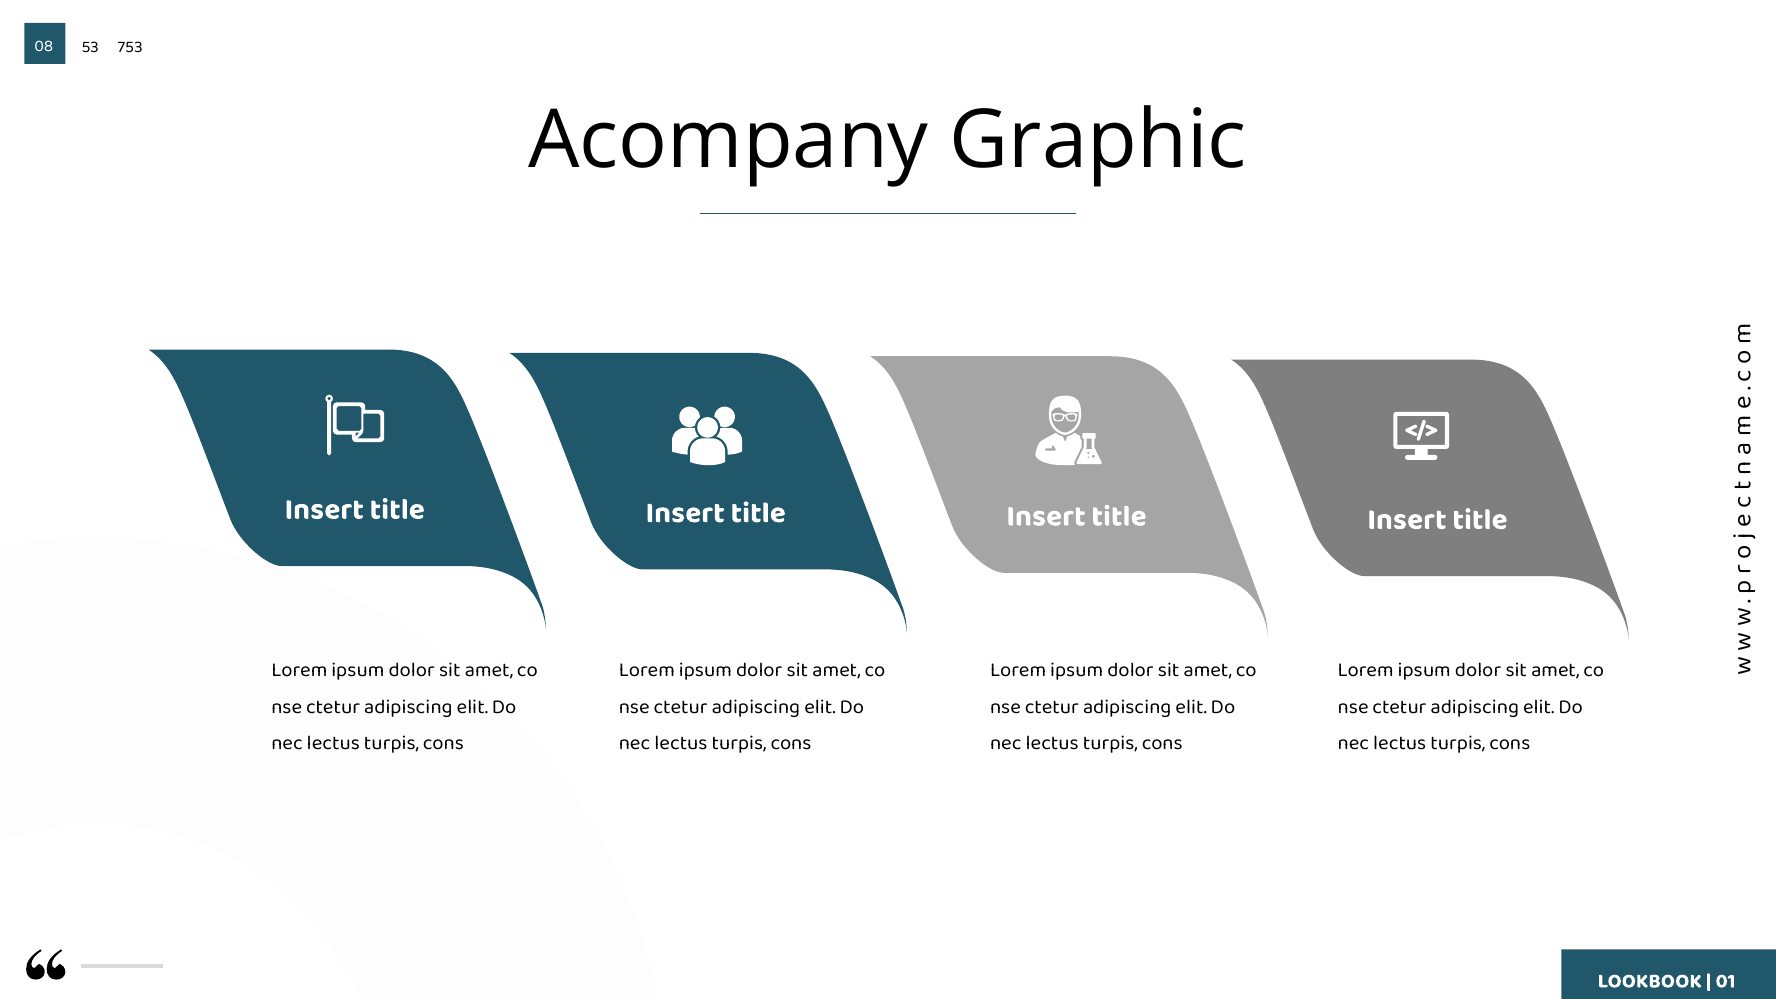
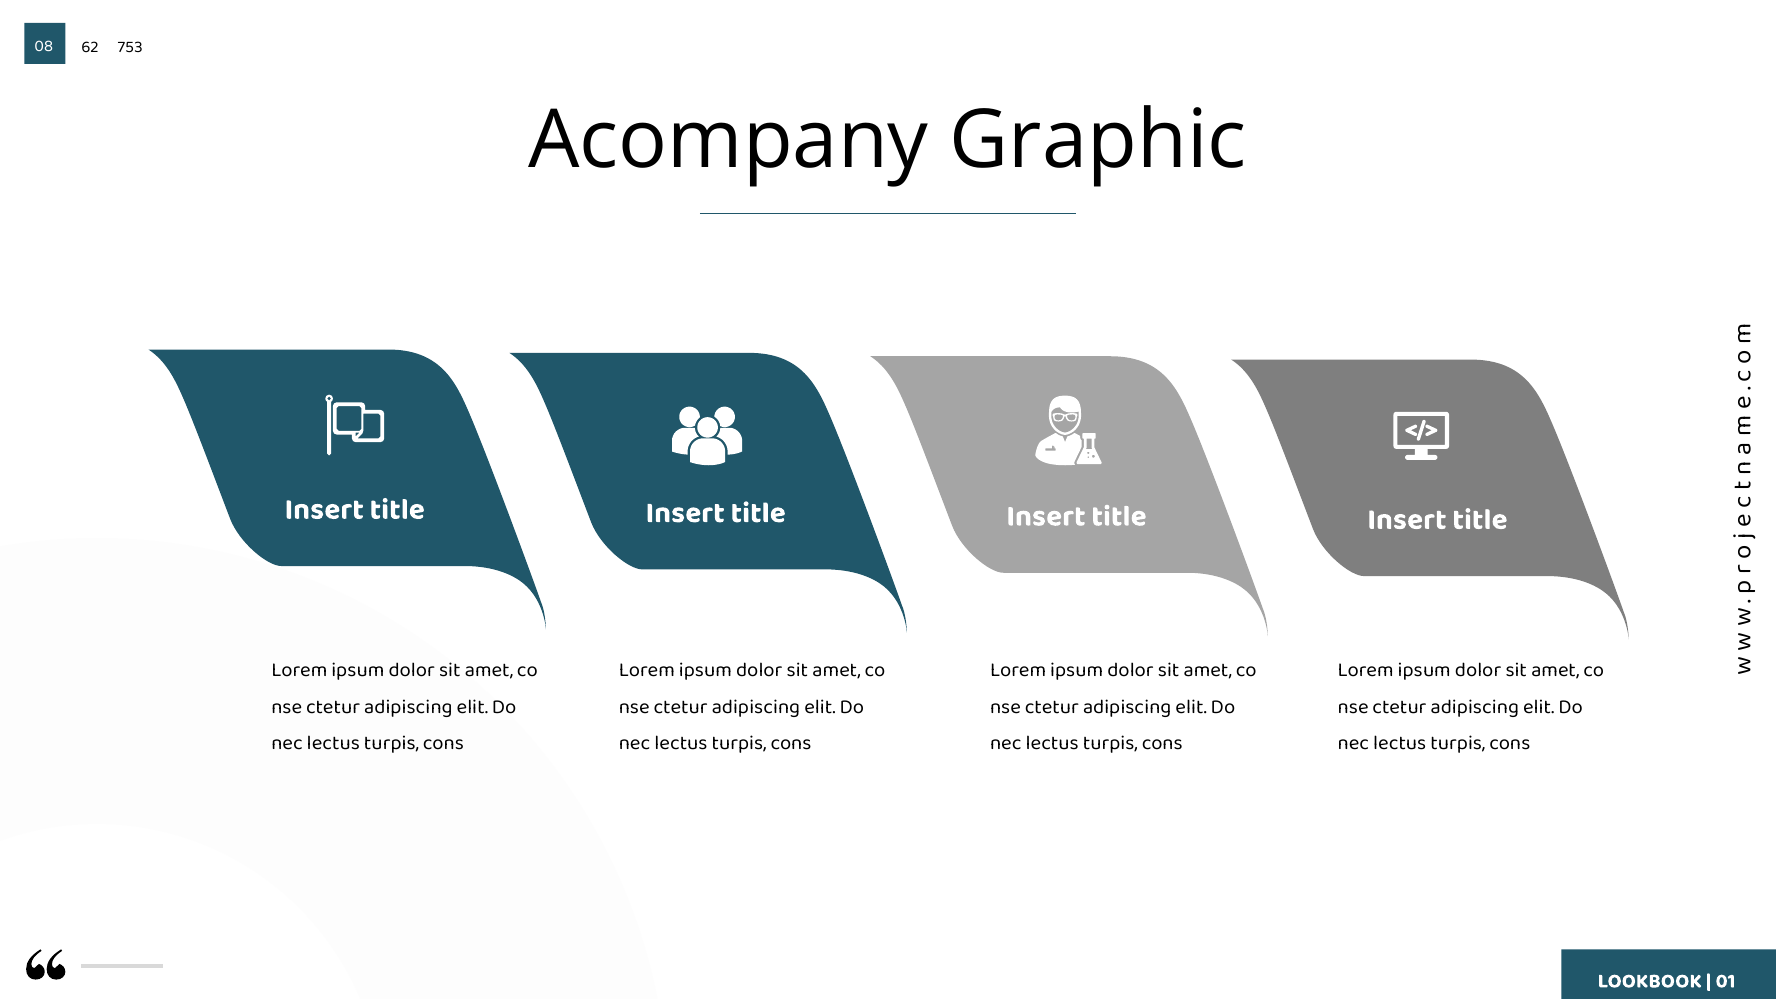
53: 53 -> 62 (90, 47)
